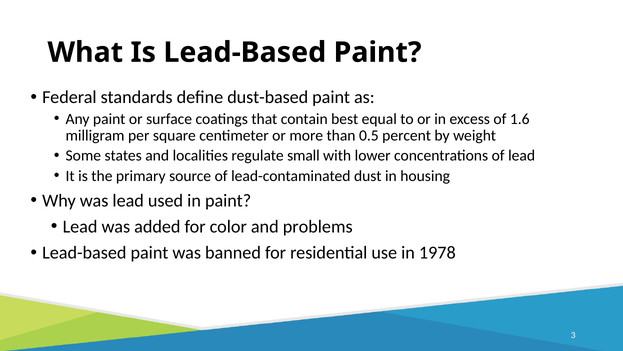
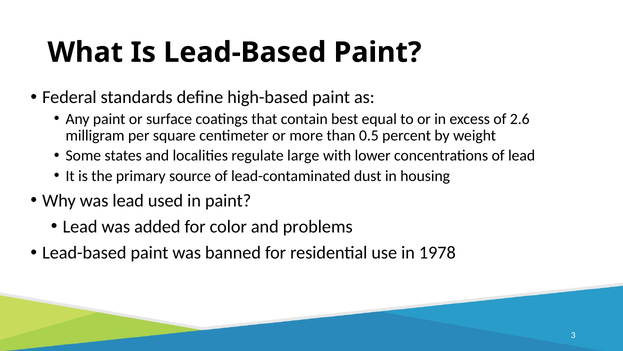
dust-based: dust-based -> high-based (268, 97)
1.6: 1.6 -> 2.6 (520, 119)
small: small -> large (303, 156)
